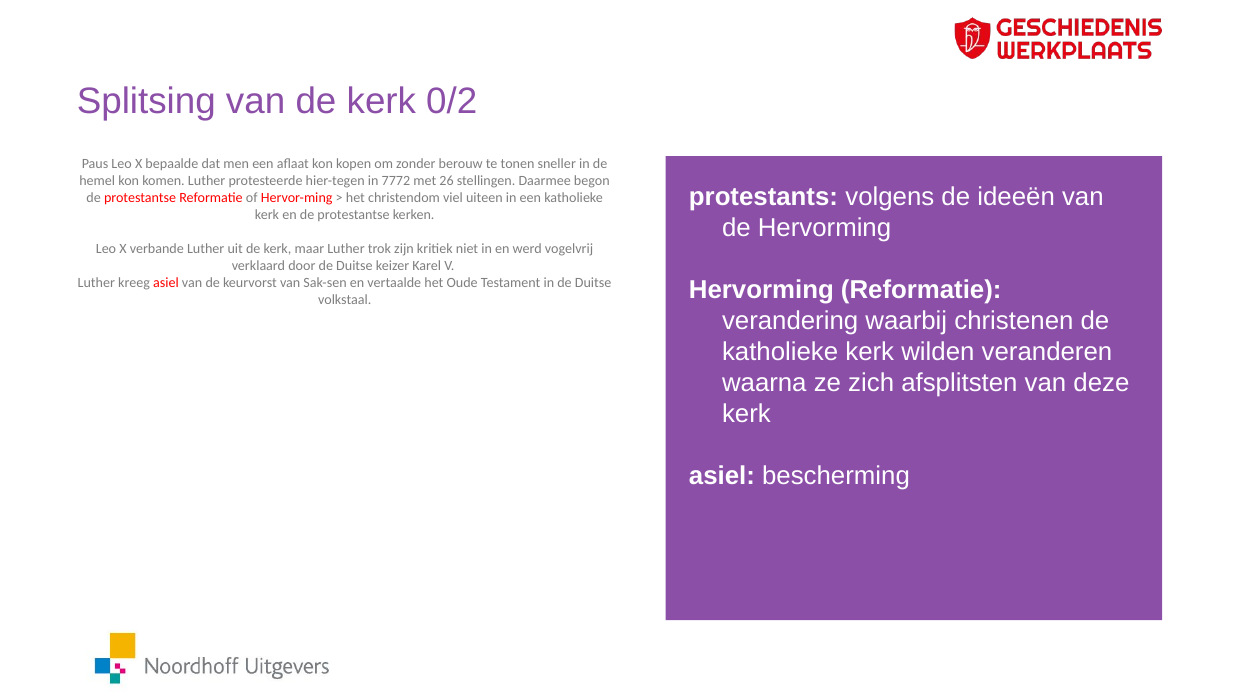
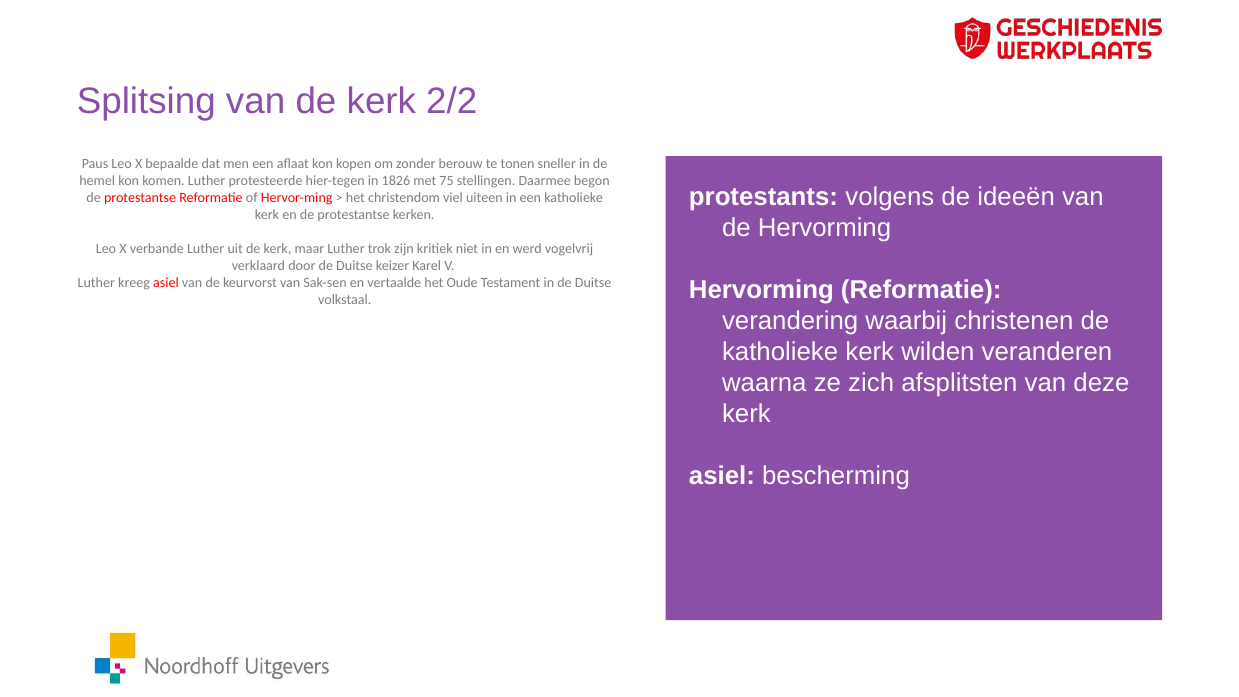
0/2: 0/2 -> 2/2 (452, 101)
7772: 7772 -> 1826 (396, 181)
26: 26 -> 75 (447, 181)
